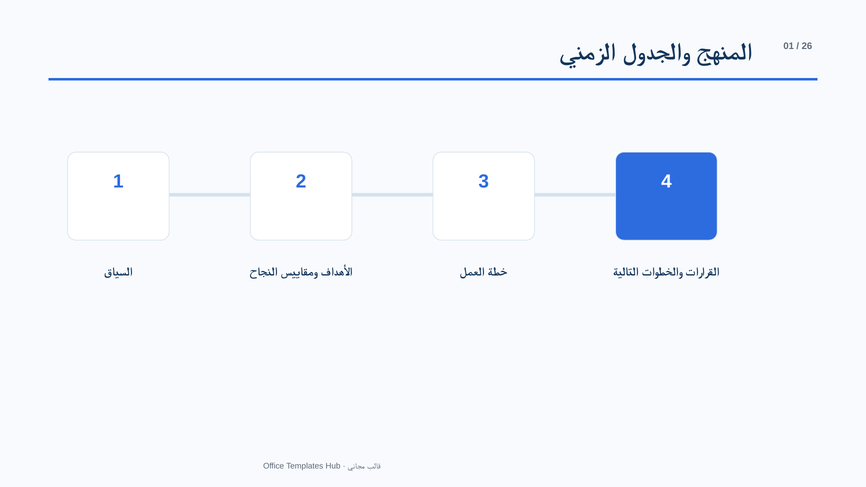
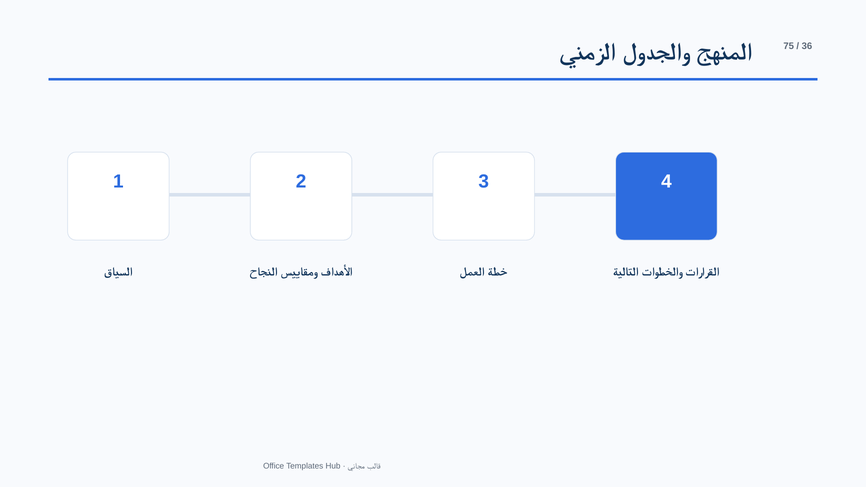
01: 01 -> 75 (789, 46)
26: 26 -> 36 (807, 46)
